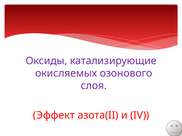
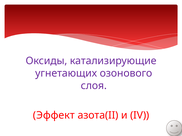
окисляемых: окисляемых -> угнетающих (66, 74)
